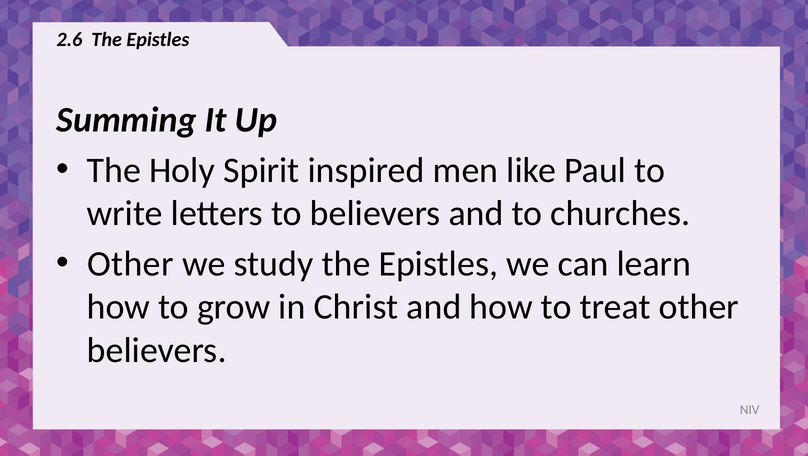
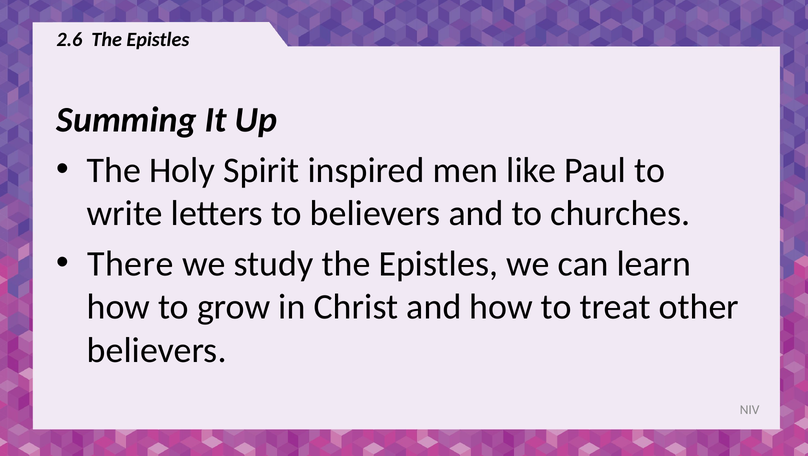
Other: Other -> There (130, 264)
